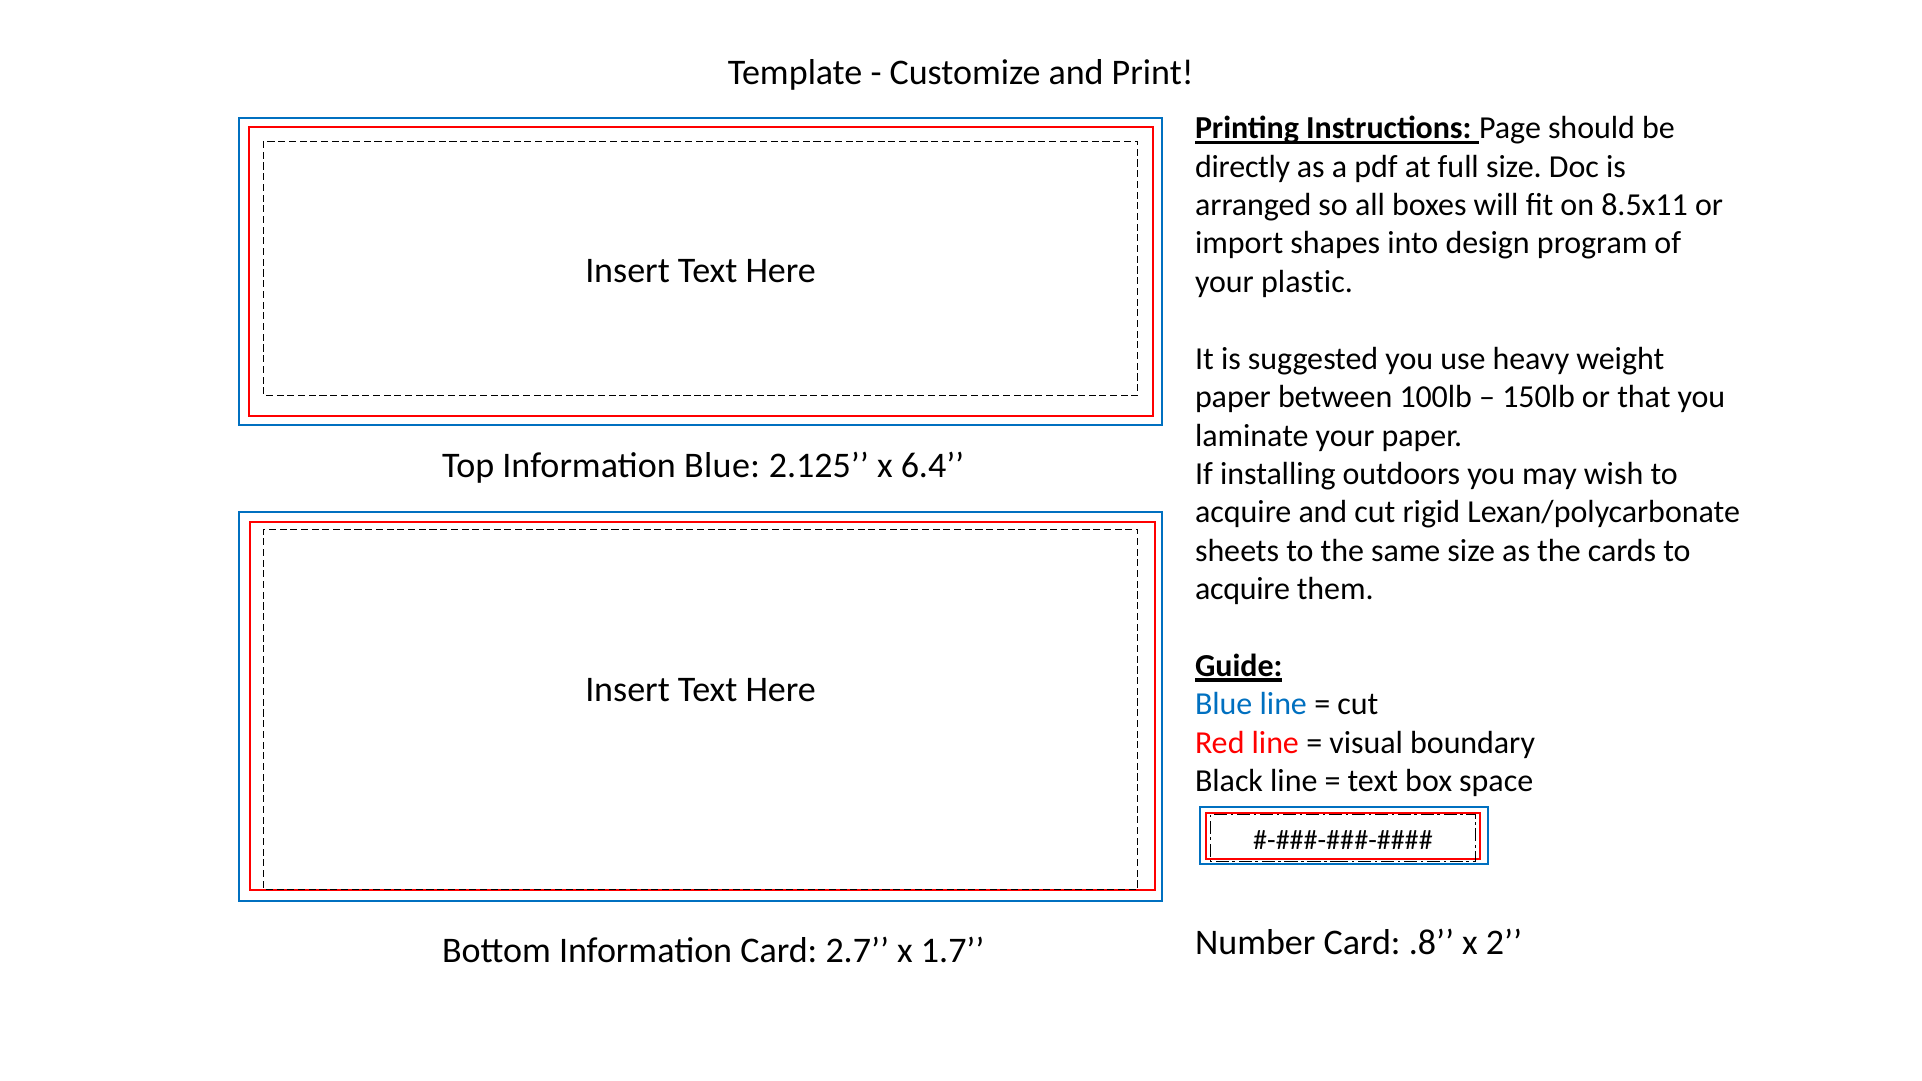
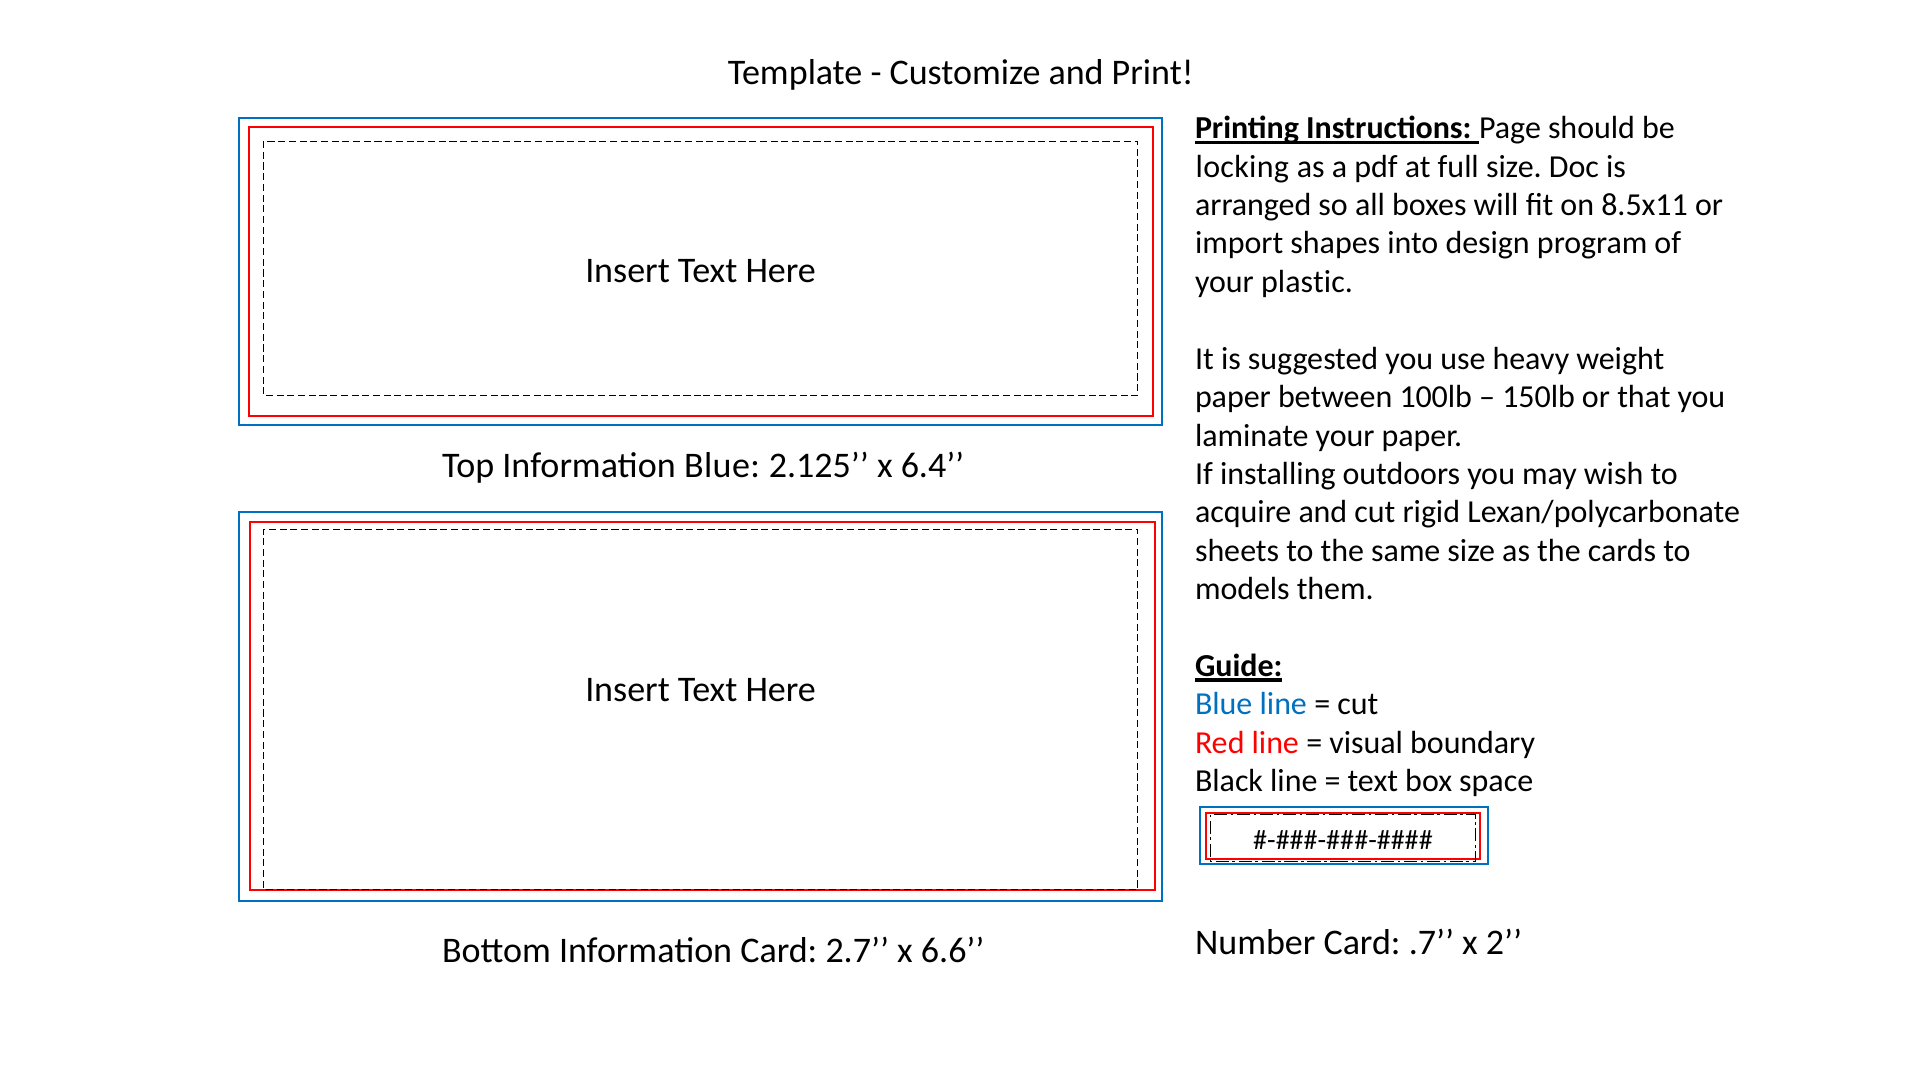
directly: directly -> locking (1242, 167)
acquire: acquire -> models (1242, 589)
.8: .8 -> .7 (1431, 943)
1.7: 1.7 -> 6.6 (953, 950)
